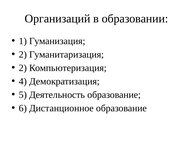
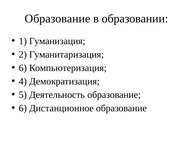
Организаций: Организаций -> Образование (57, 19)
2: 2 -> 6 (23, 68)
